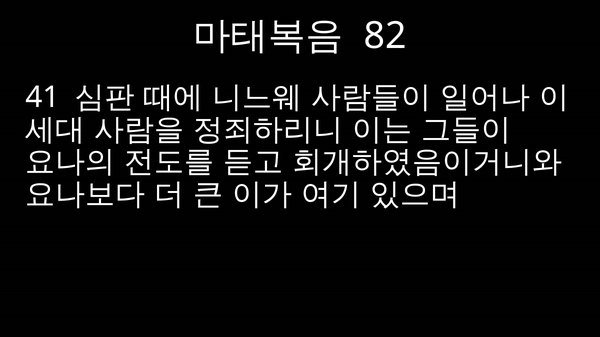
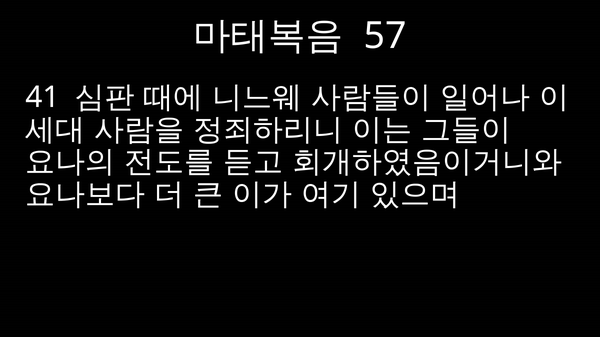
82: 82 -> 57 (385, 36)
